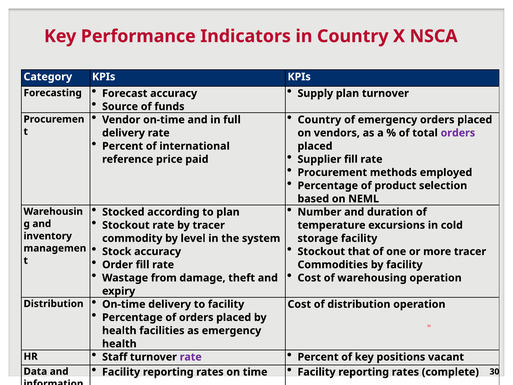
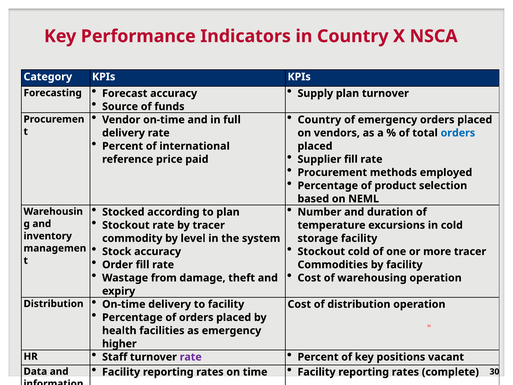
orders colour: purple -> blue (458, 133)
Stockout that: that -> cold (359, 251)
health: health -> higher (119, 344)
